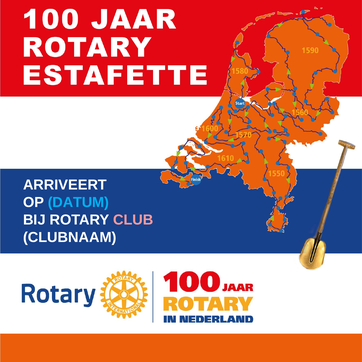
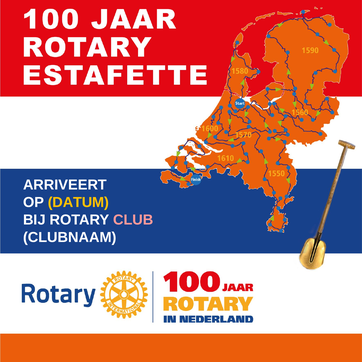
DATUM colour: light blue -> yellow (78, 202)
